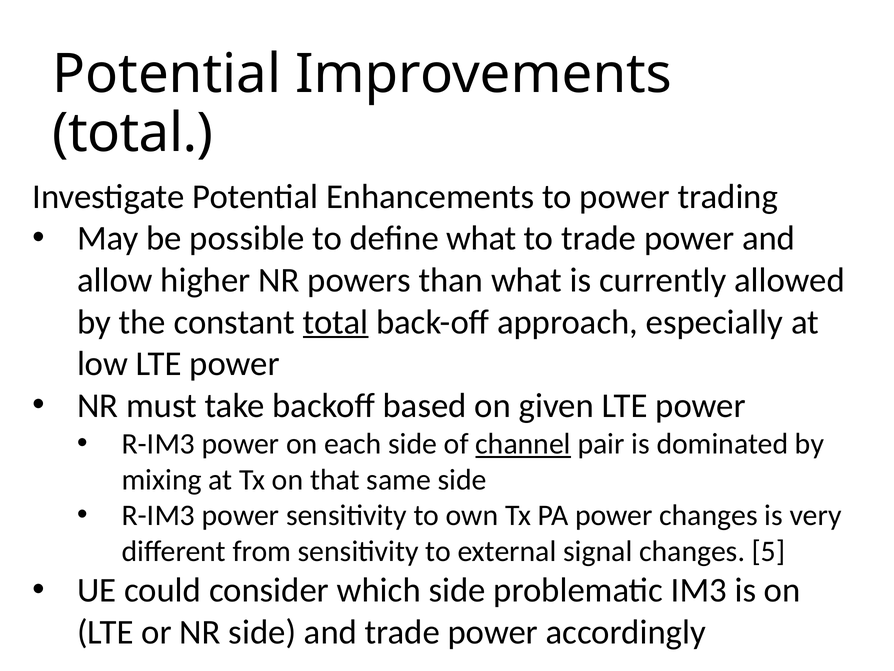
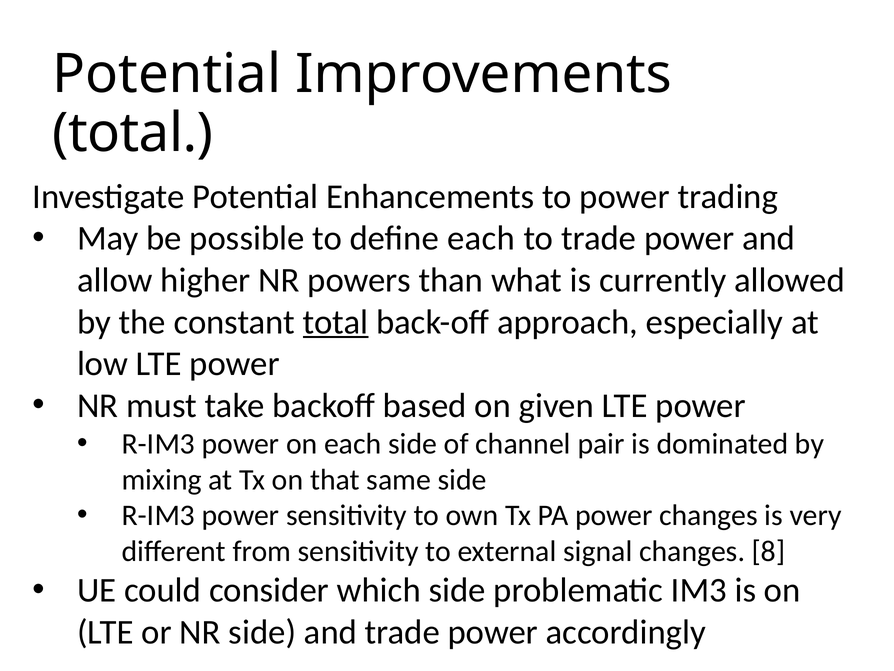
define what: what -> each (481, 238)
channel underline: present -> none (523, 444)
5: 5 -> 8 (768, 551)
